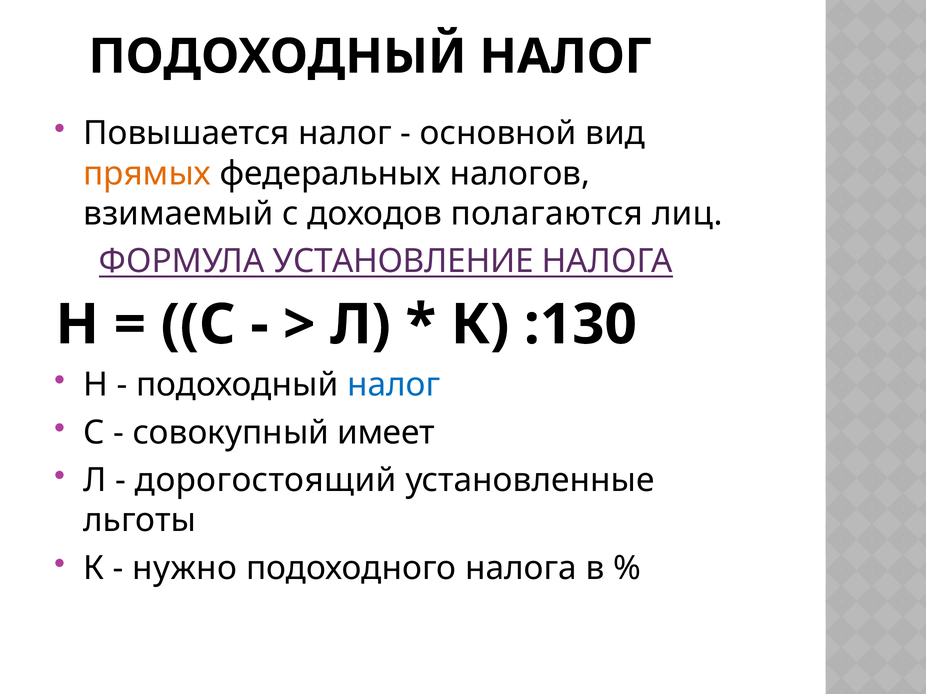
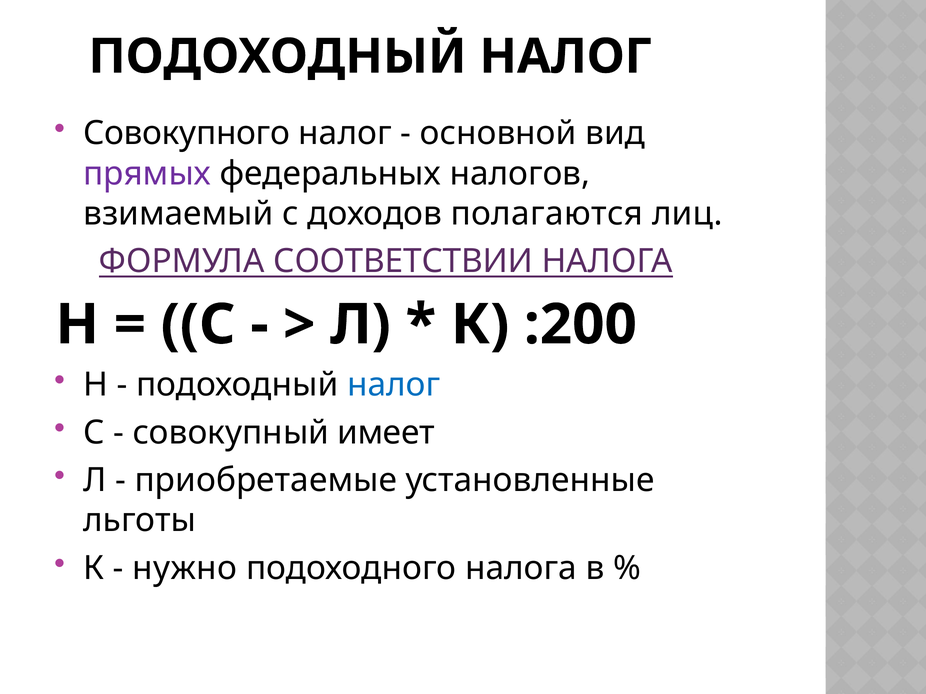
Повышается: Повышается -> Совокупного (187, 134)
прямых colour: orange -> purple (147, 174)
УСТАНОВЛЕНИЕ: УСТАНОВЛЕНИЕ -> СООТВЕТСТВИИ (403, 262)
:130: :130 -> :200 (580, 325)
дорогостоящий: дорогостоящий -> приобретаемые (266, 481)
